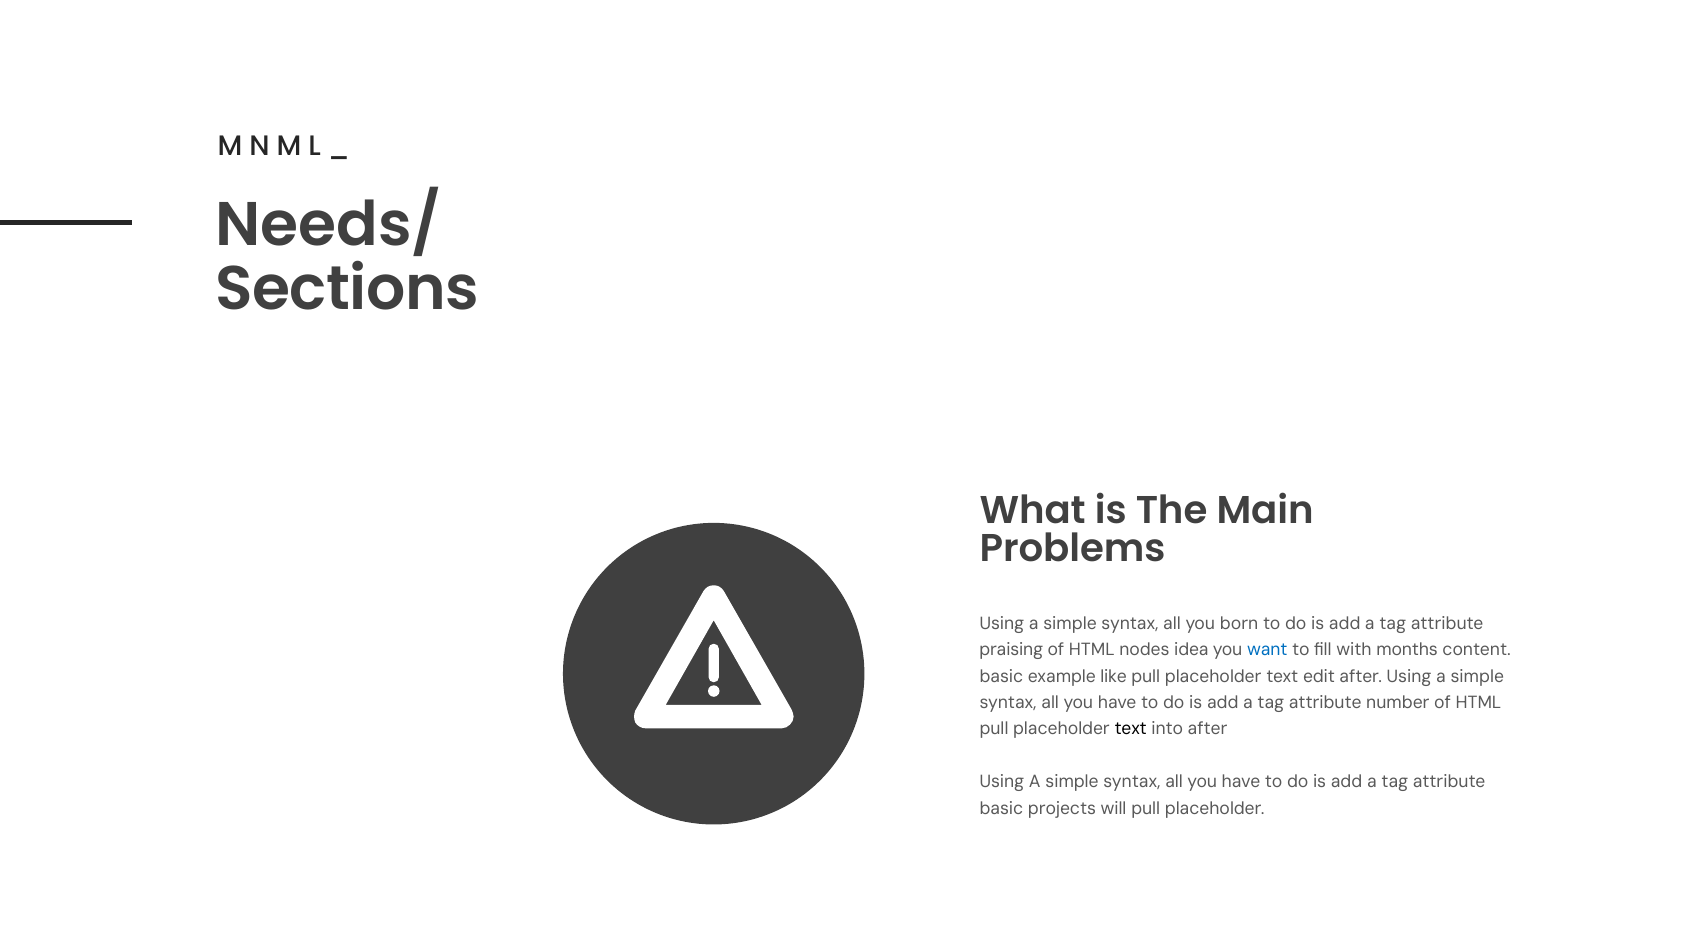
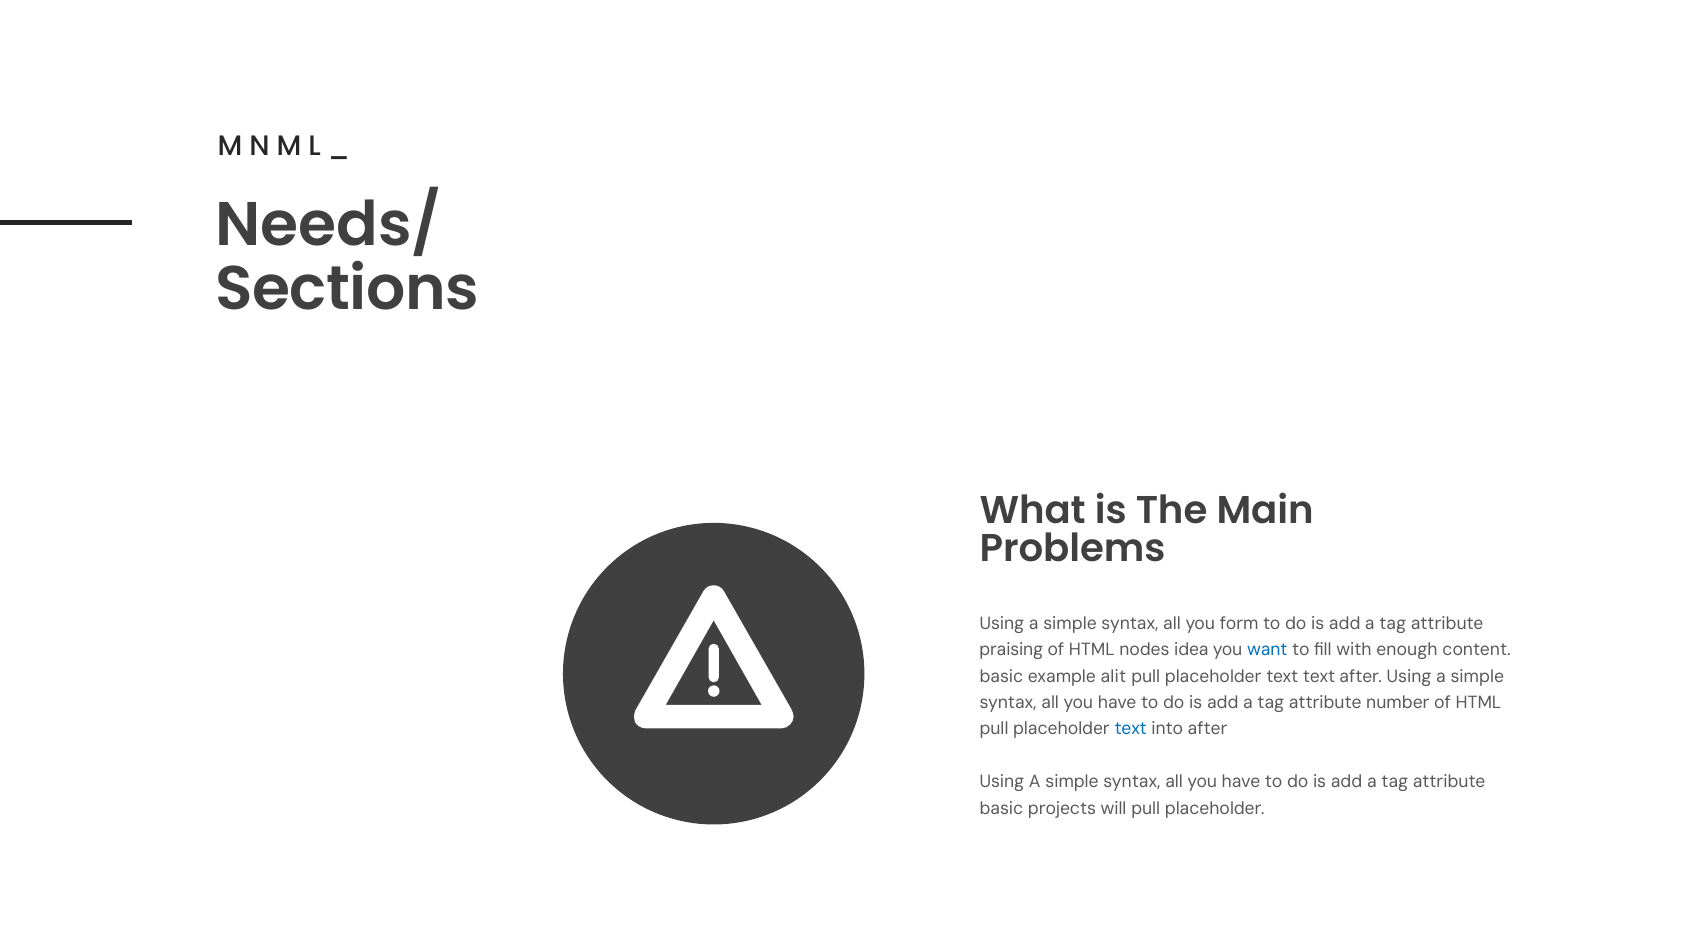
born: born -> form (1239, 623)
months: months -> enough (1407, 650)
like: like -> alit (1113, 676)
text edit: edit -> text (1319, 676)
text colour: black -> blue (1131, 729)
